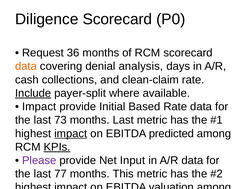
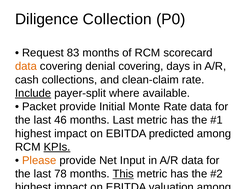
Diligence Scorecard: Scorecard -> Collection (117, 19)
Request 36: 36 -> 83 (73, 53)
denial analysis: analysis -> covering (141, 66)
Impact: Impact -> Packet (39, 107)
Based: Based -> Monte (144, 107)
73: 73 -> 46 (61, 120)
impact underline: present -> none (71, 134)
Please colour: purple -> orange (39, 160)
77: 77 -> 78 (61, 174)
This underline: none -> present (123, 174)
